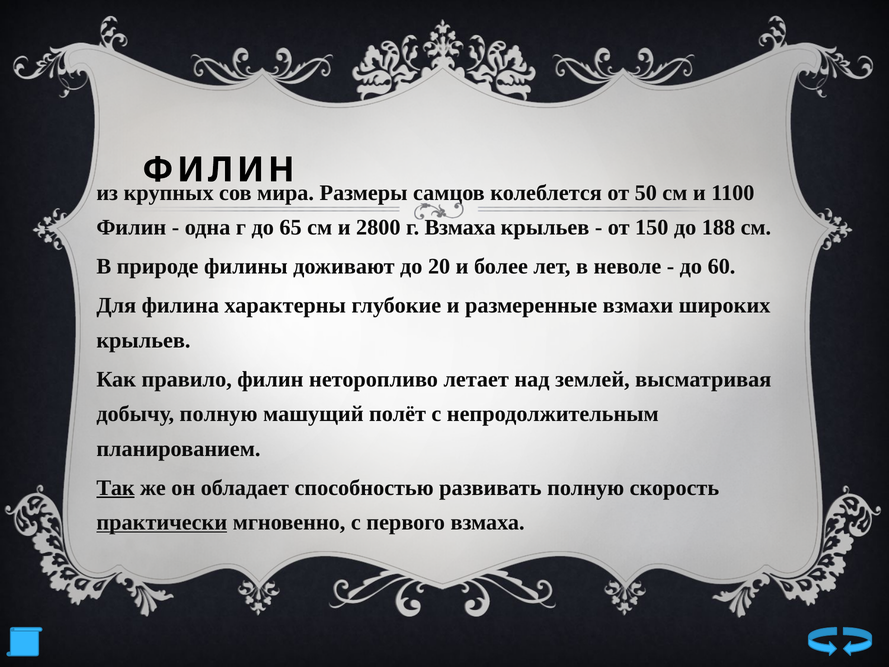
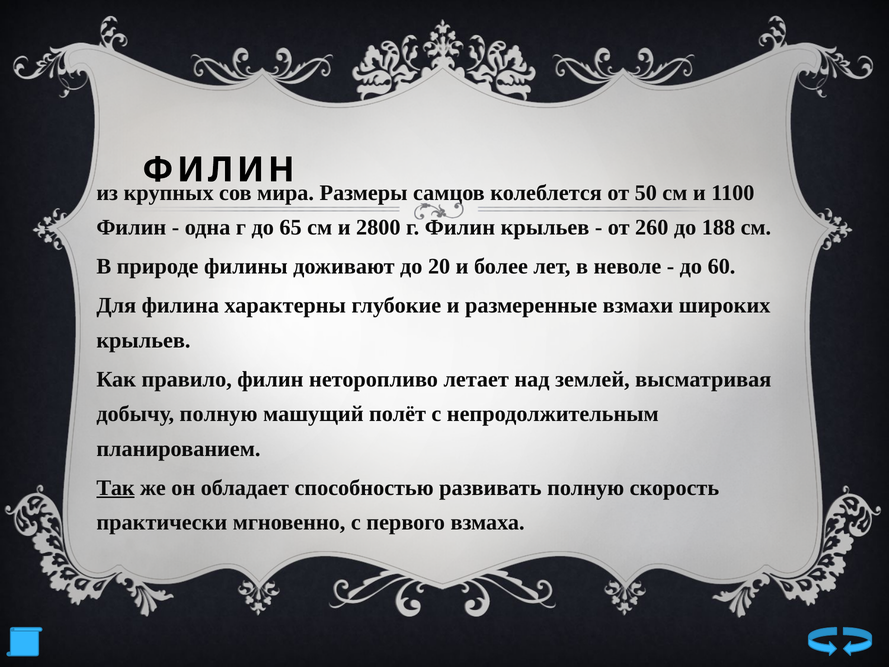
г Взмаха: Взмаха -> Филин (460, 227)
150: 150 -> 260 (652, 227)
практически underline: present -> none (162, 522)
